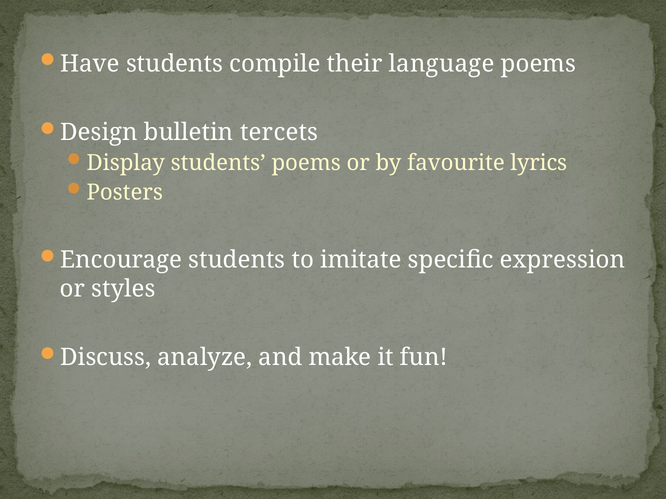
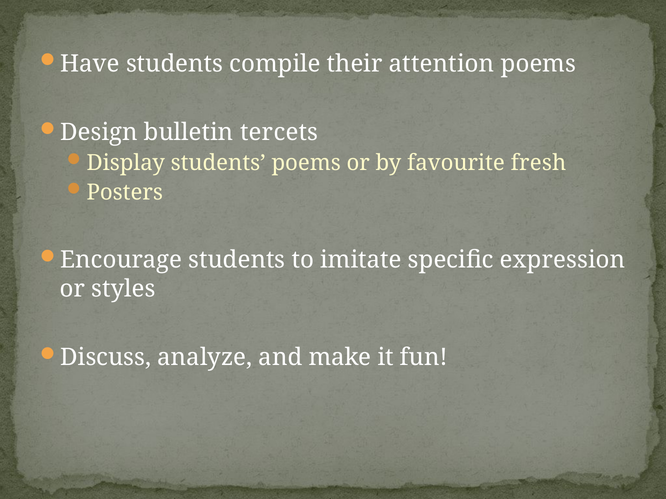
language: language -> attention (442, 64)
lyrics: lyrics -> fresh (538, 163)
